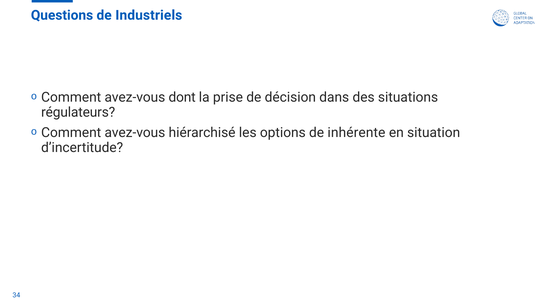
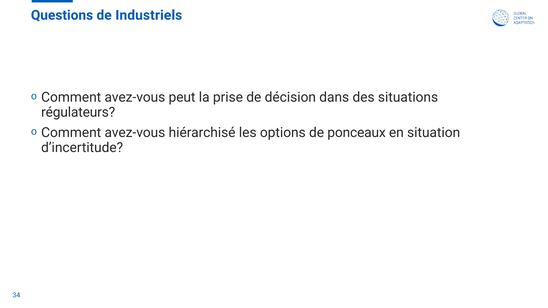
dont: dont -> peut (182, 98)
inhérente: inhérente -> ponceaux (357, 133)
